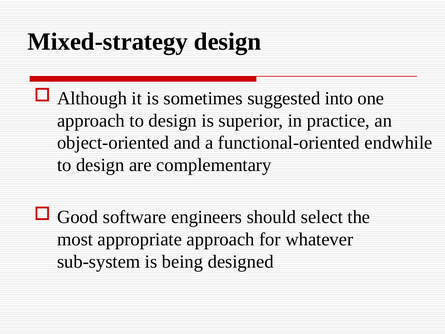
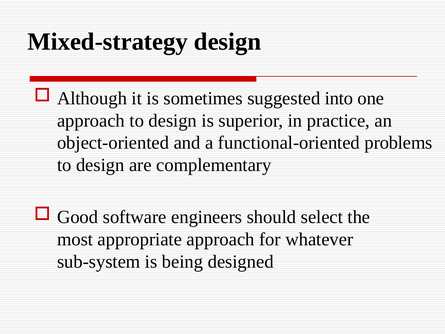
endwhile: endwhile -> problems (399, 143)
